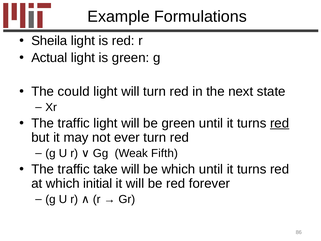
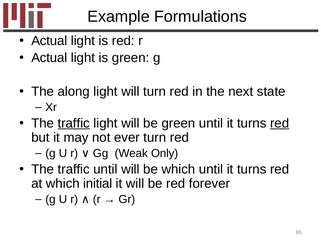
Sheila: Sheila -> Actual (49, 41)
could: could -> along (74, 91)
traffic underline: none -> present (74, 123)
Fifth: Fifth -> Only (165, 153)
traffic take: take -> until (105, 169)
